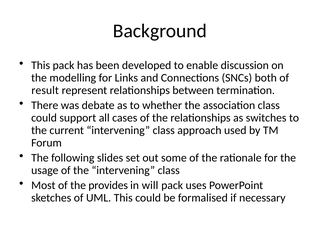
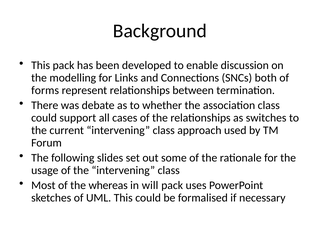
result: result -> forms (45, 90)
provides: provides -> whereas (108, 185)
